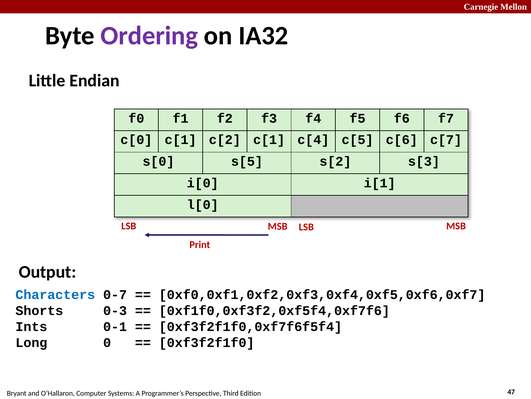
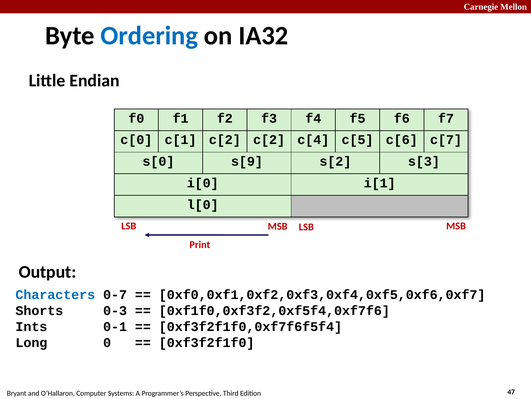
Ordering colour: purple -> blue (149, 36)
c[2 c[1: c[1 -> c[2 (269, 140)
s[5: s[5 -> s[9 (247, 161)
